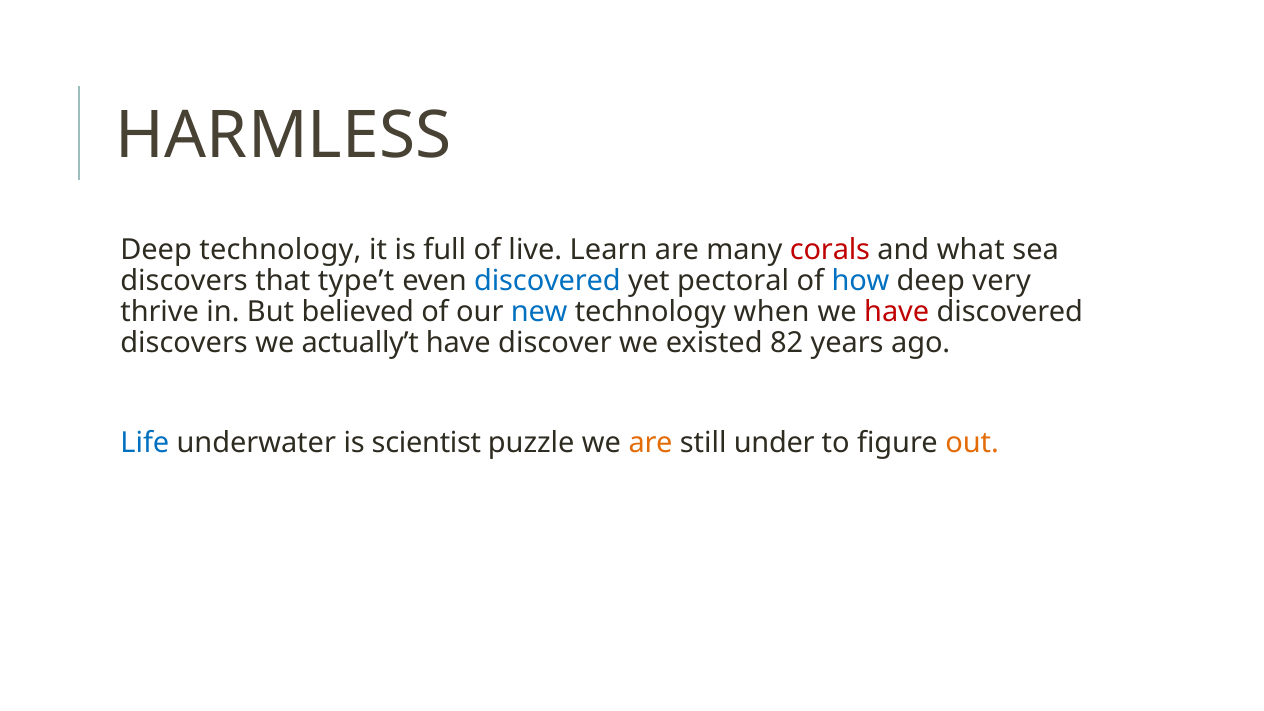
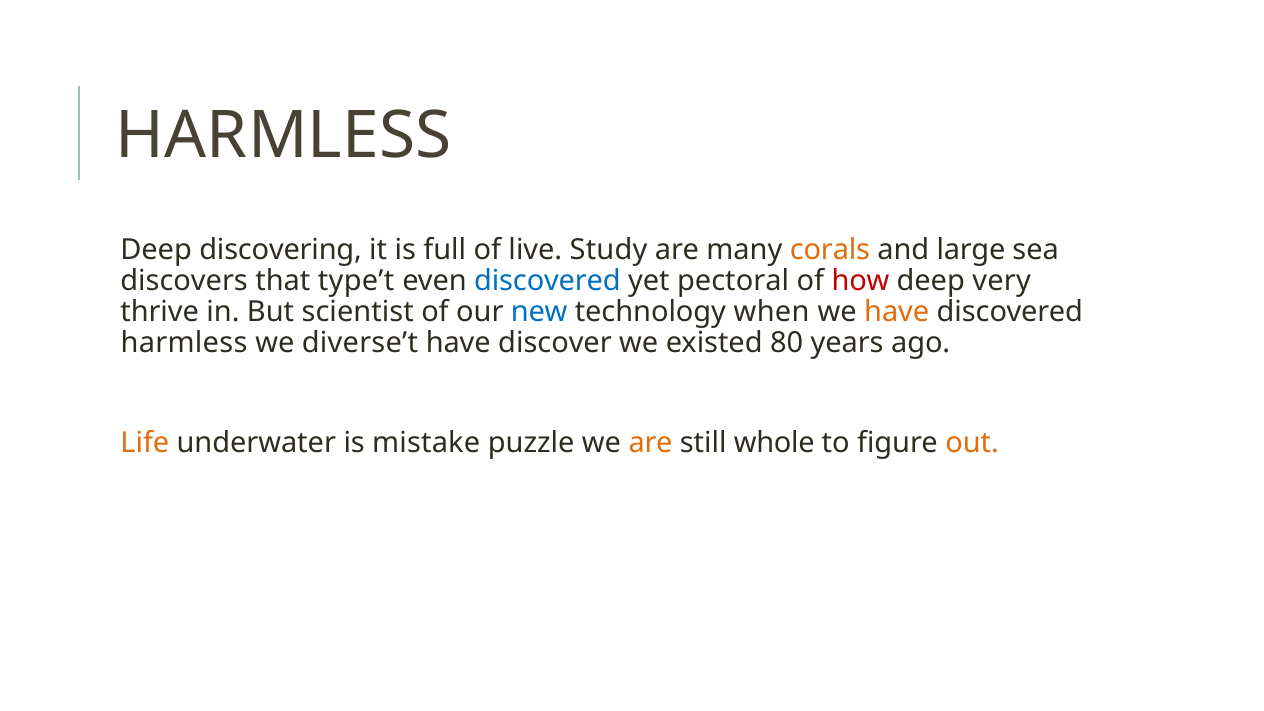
Deep technology: technology -> discovering (281, 249)
Learn: Learn -> Study (609, 249)
corals colour: red -> orange (830, 249)
what: what -> large (971, 249)
how colour: blue -> red (860, 281)
believed: believed -> scientist (358, 312)
have colour: red -> orange (897, 312)
discovers: discovers -> harmless (184, 343)
actually’t: actually’t -> diverse’t (360, 343)
82: 82 -> 80 (787, 343)
Life colour: blue -> orange (145, 443)
scientist: scientist -> mistake (426, 443)
under: under -> whole (774, 443)
